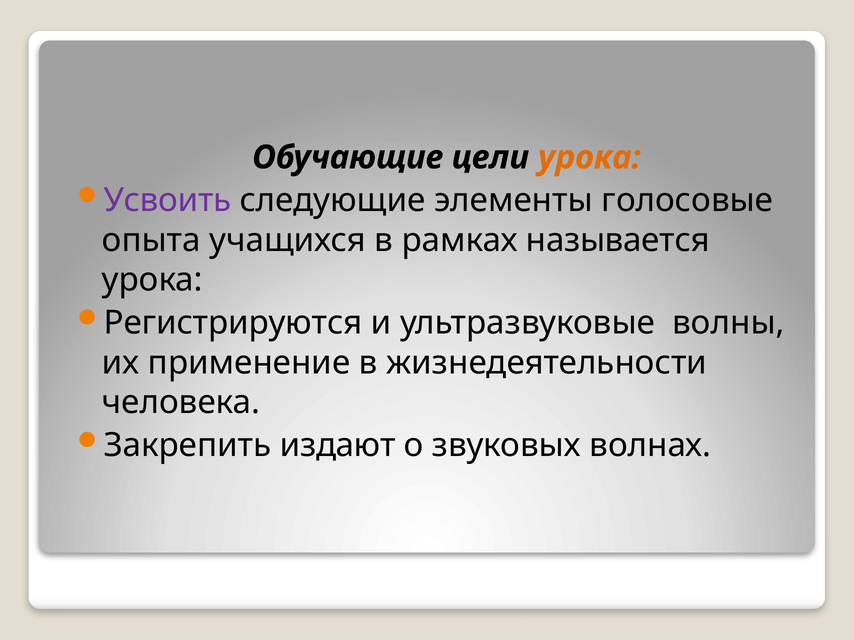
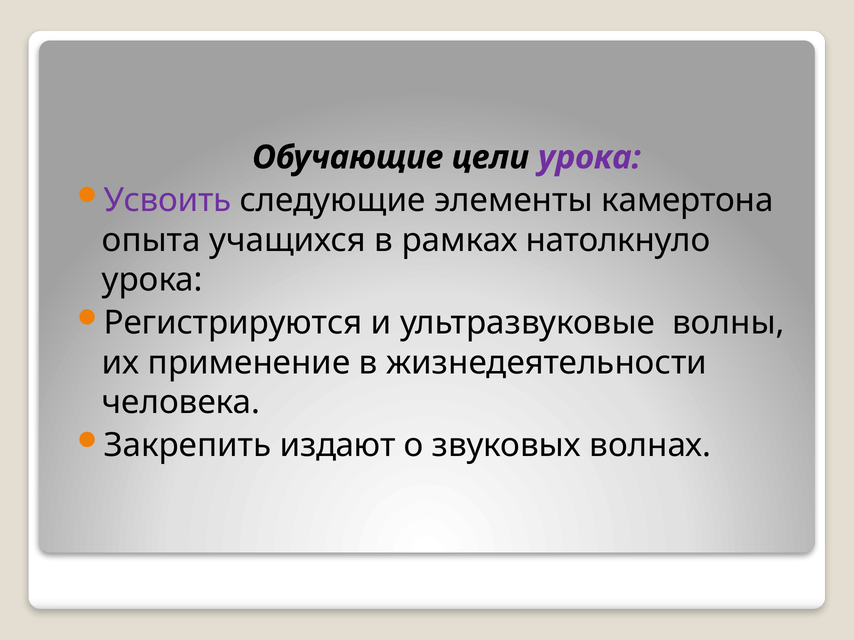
урока colour: orange -> purple (589, 158)
голосовые: голосовые -> камертона (688, 200)
называется: называется -> натолкнуло (618, 240)
